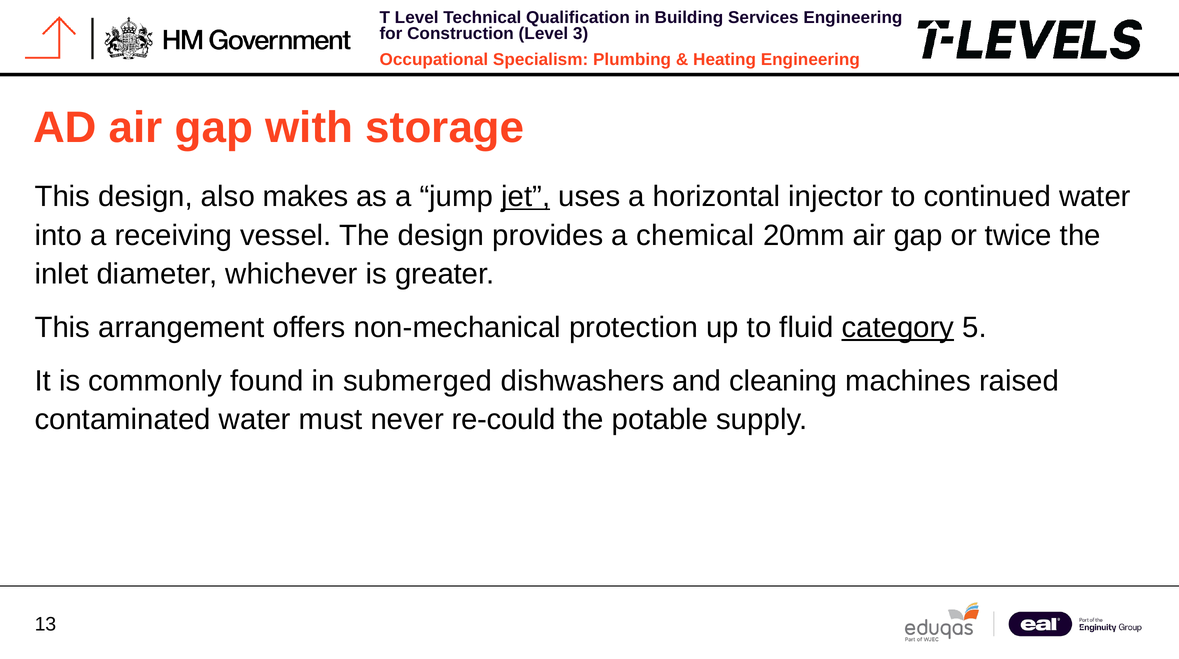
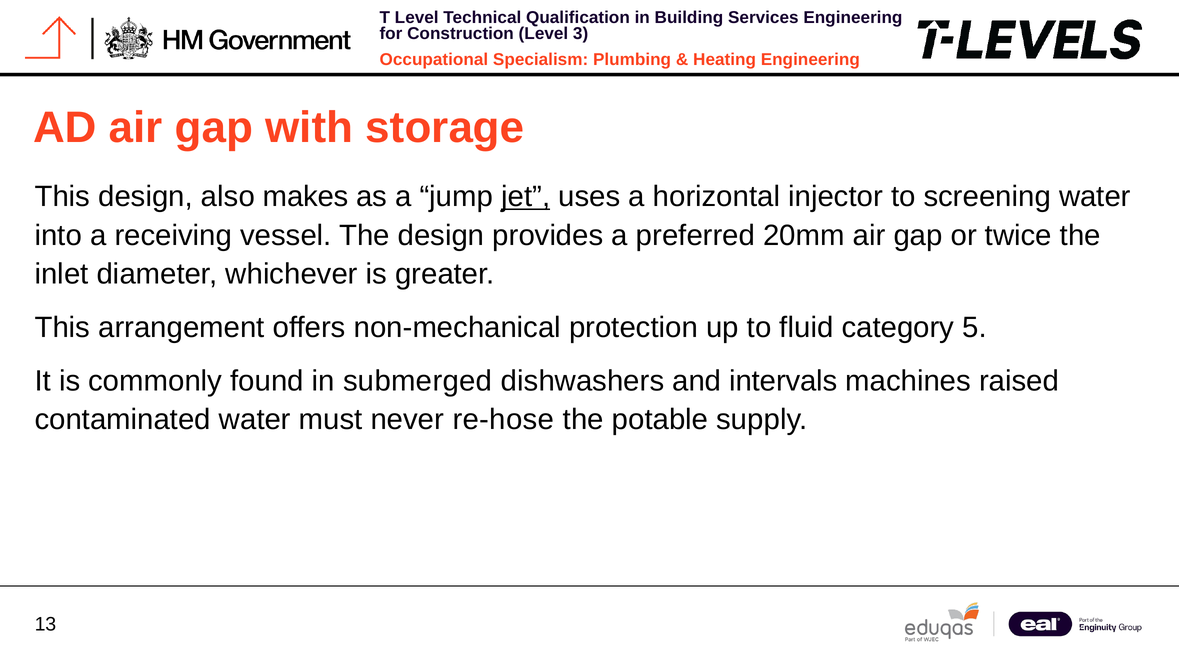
continued: continued -> screening (987, 197)
chemical: chemical -> preferred (696, 235)
category underline: present -> none (898, 327)
cleaning: cleaning -> intervals (783, 381)
re-could: re-could -> re-hose (503, 420)
